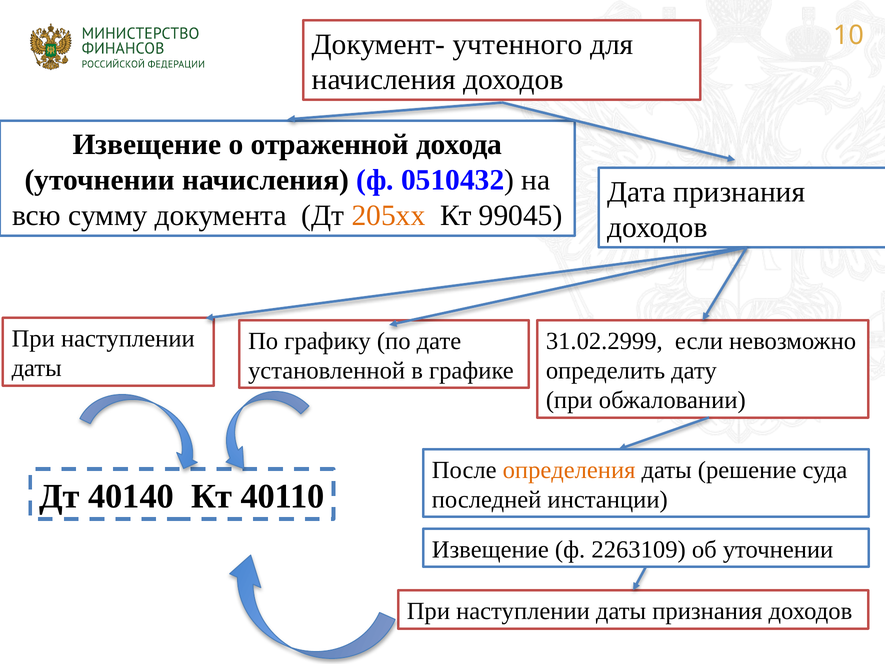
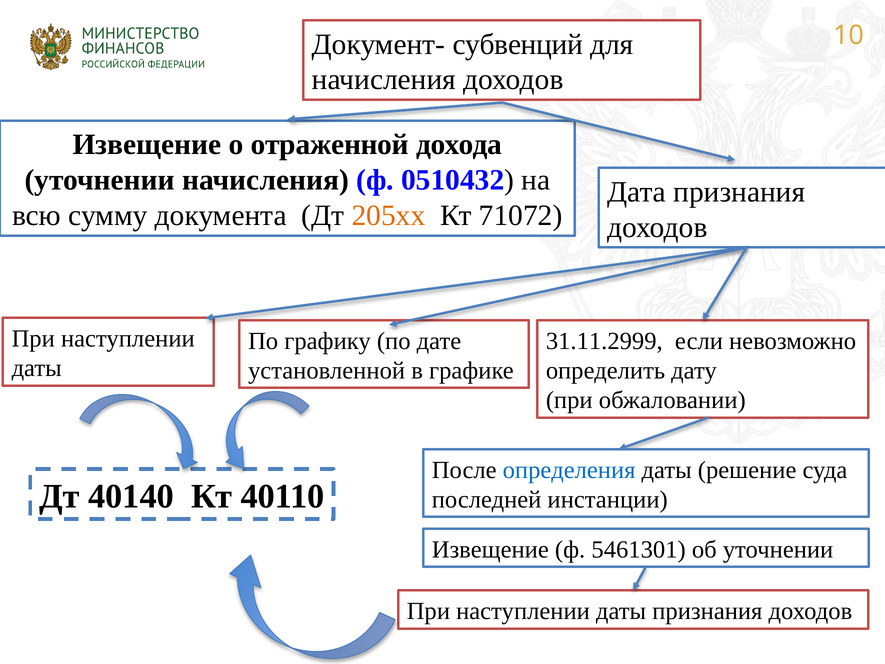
учтенного: учтенного -> субвенций (518, 44)
99045: 99045 -> 71072 (521, 215)
31.02.2999: 31.02.2999 -> 31.11.2999 (604, 341)
определения colour: orange -> blue (569, 470)
2263109: 2263109 -> 5461301 (639, 549)
